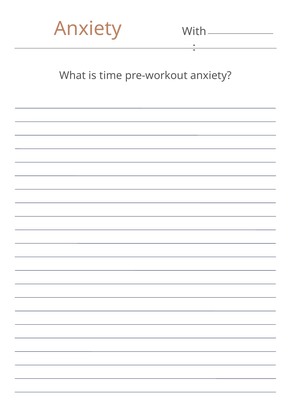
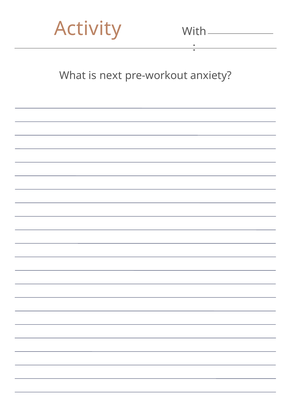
Anxiety: Anxiety -> Activity (88, 29)
time: time -> next (111, 76)
